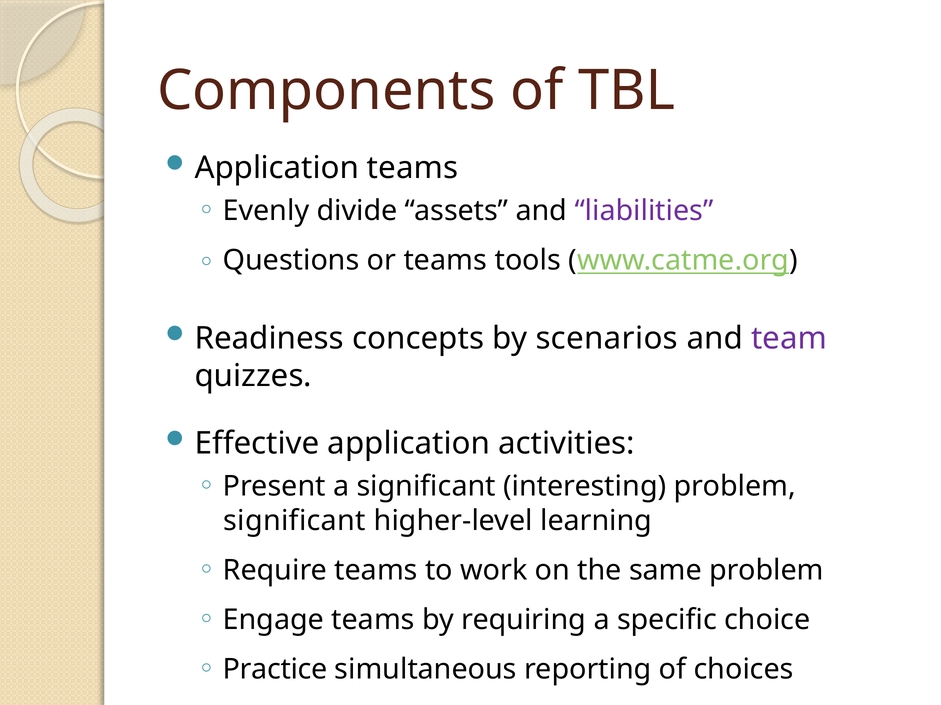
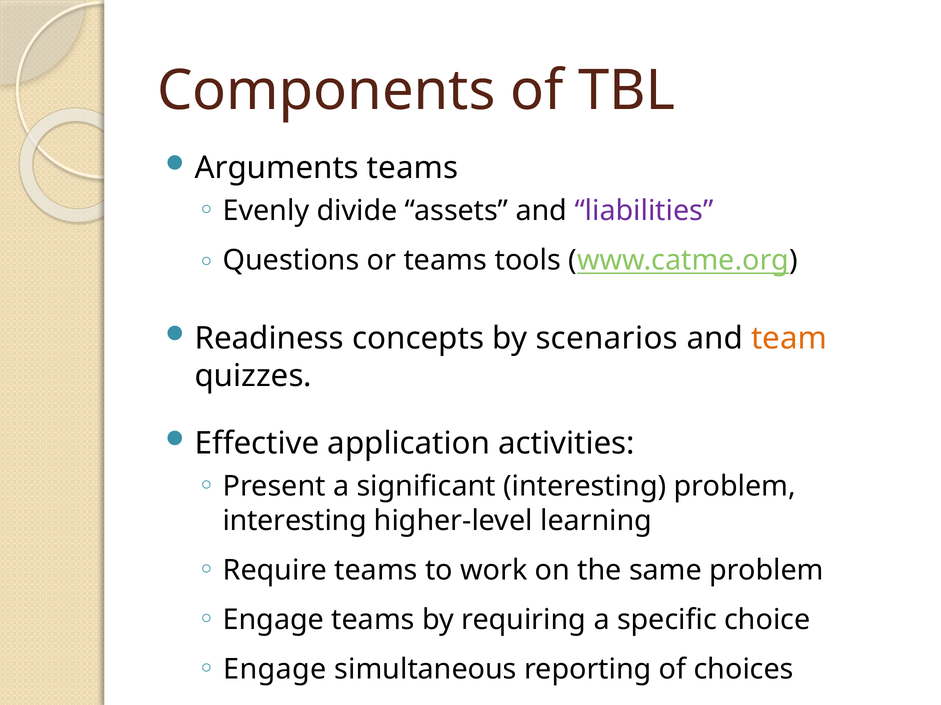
Application: Application -> Arguments (277, 168)
team colour: purple -> orange (789, 339)
significant: significant -> interesting (295, 521)
Practice: Practice -> Engage (275, 670)
